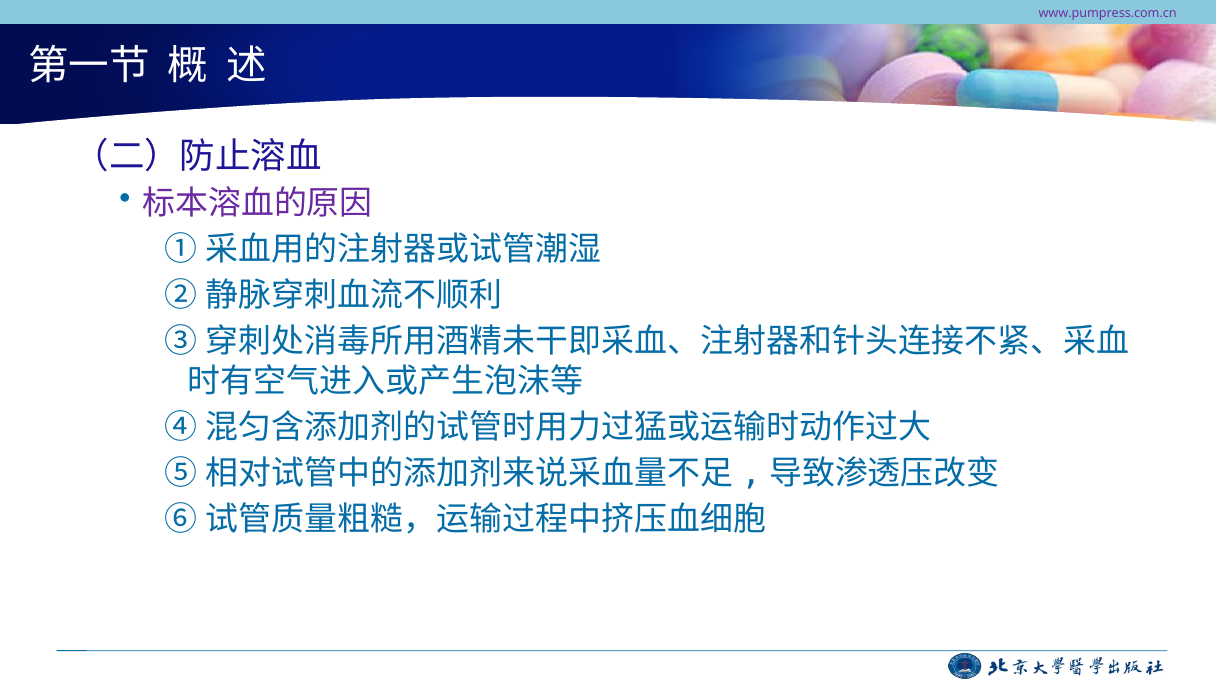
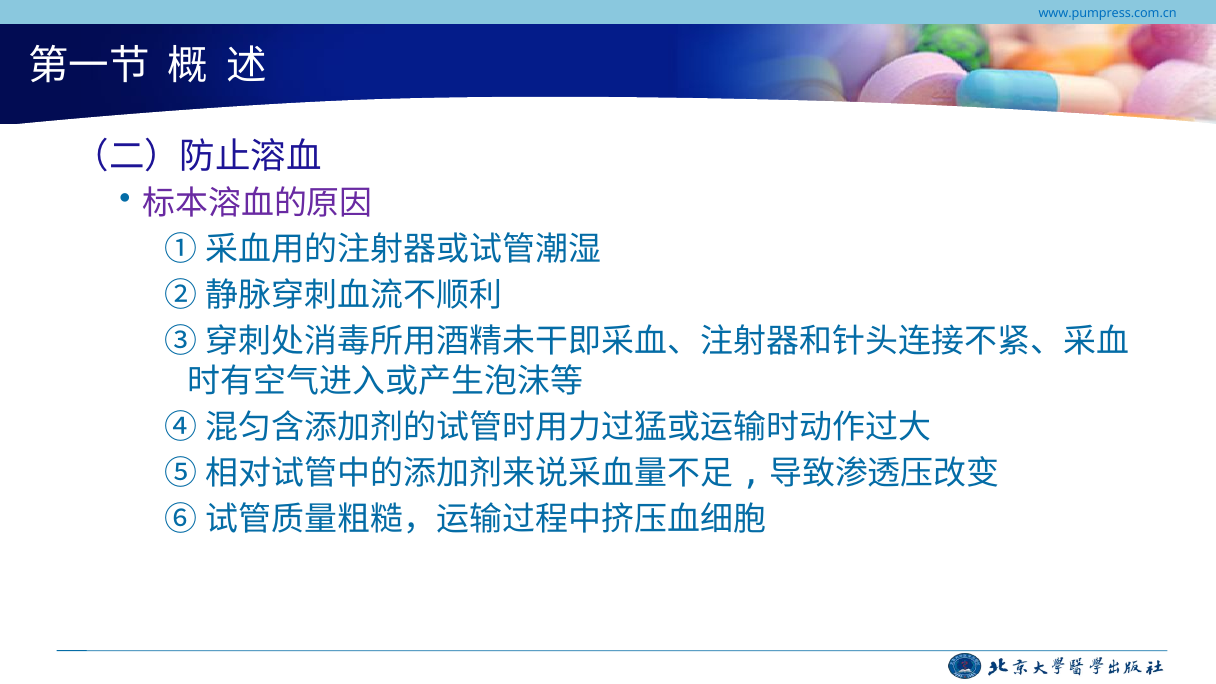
www.pumpress.com.cn colour: purple -> blue (1108, 13)
